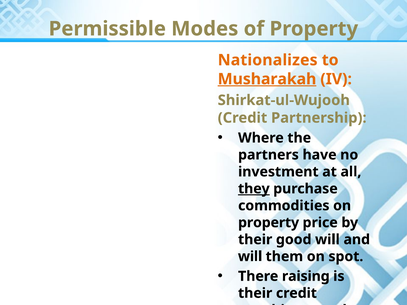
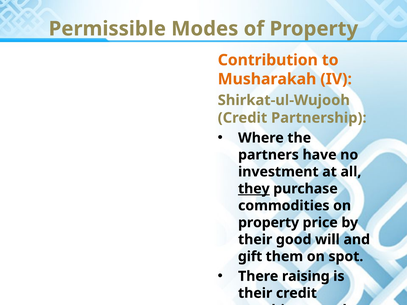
Nationalizes: Nationalizes -> Contribution (268, 60)
Musharakah underline: present -> none (267, 79)
will: will -> gift (250, 257)
